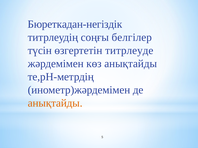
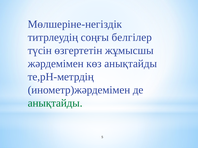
Бюреткадан-негіздік: Бюреткадан-негіздік -> Мөлшеріне-негіздік (75, 24)
титрлеуде: титрлеуде -> жұмысшы (129, 51)
анықтайды colour: orange -> green (55, 103)
